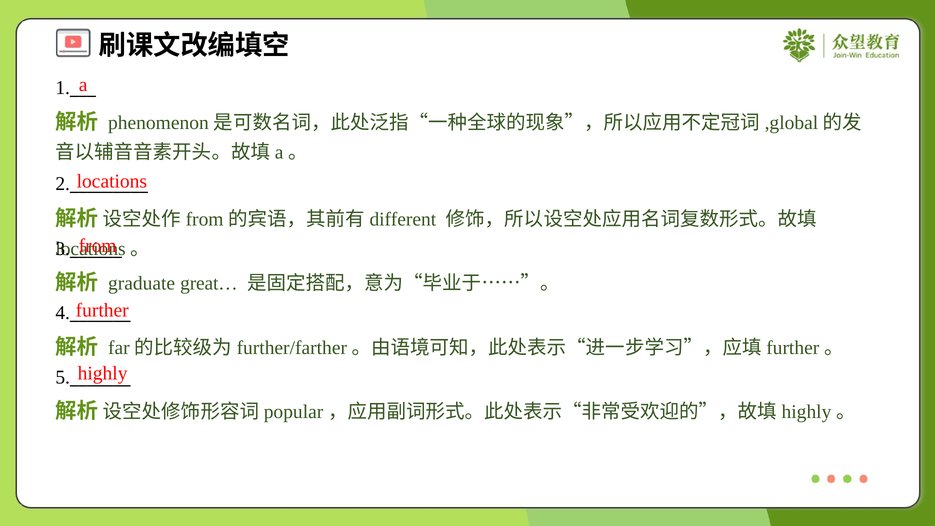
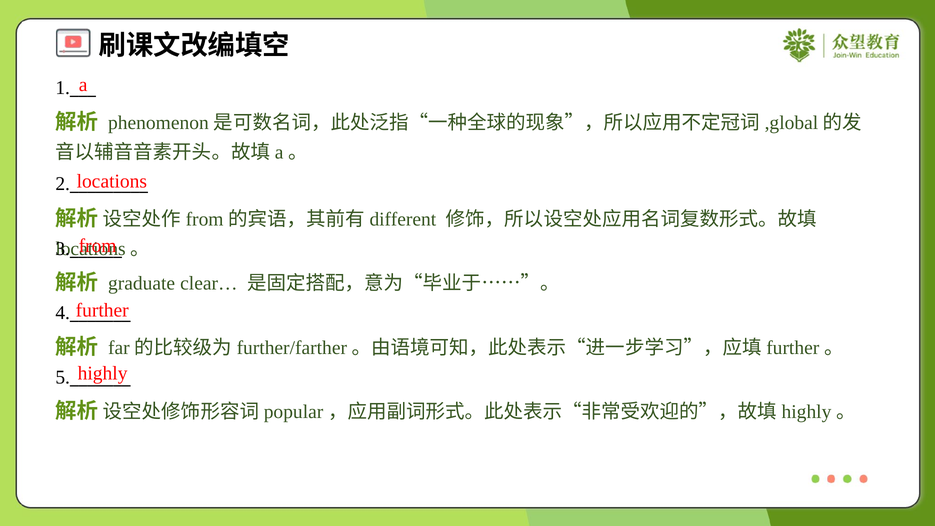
great…: great… -> clear… (209, 283)
